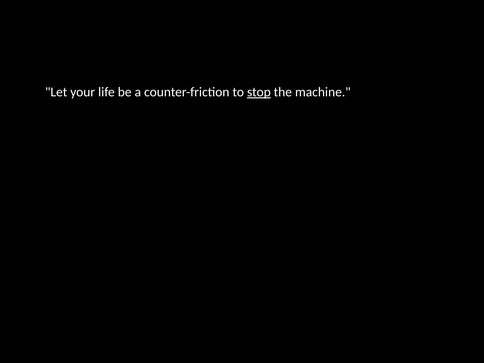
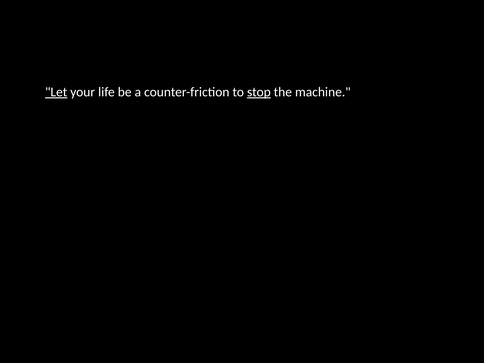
Let underline: none -> present (56, 92)
